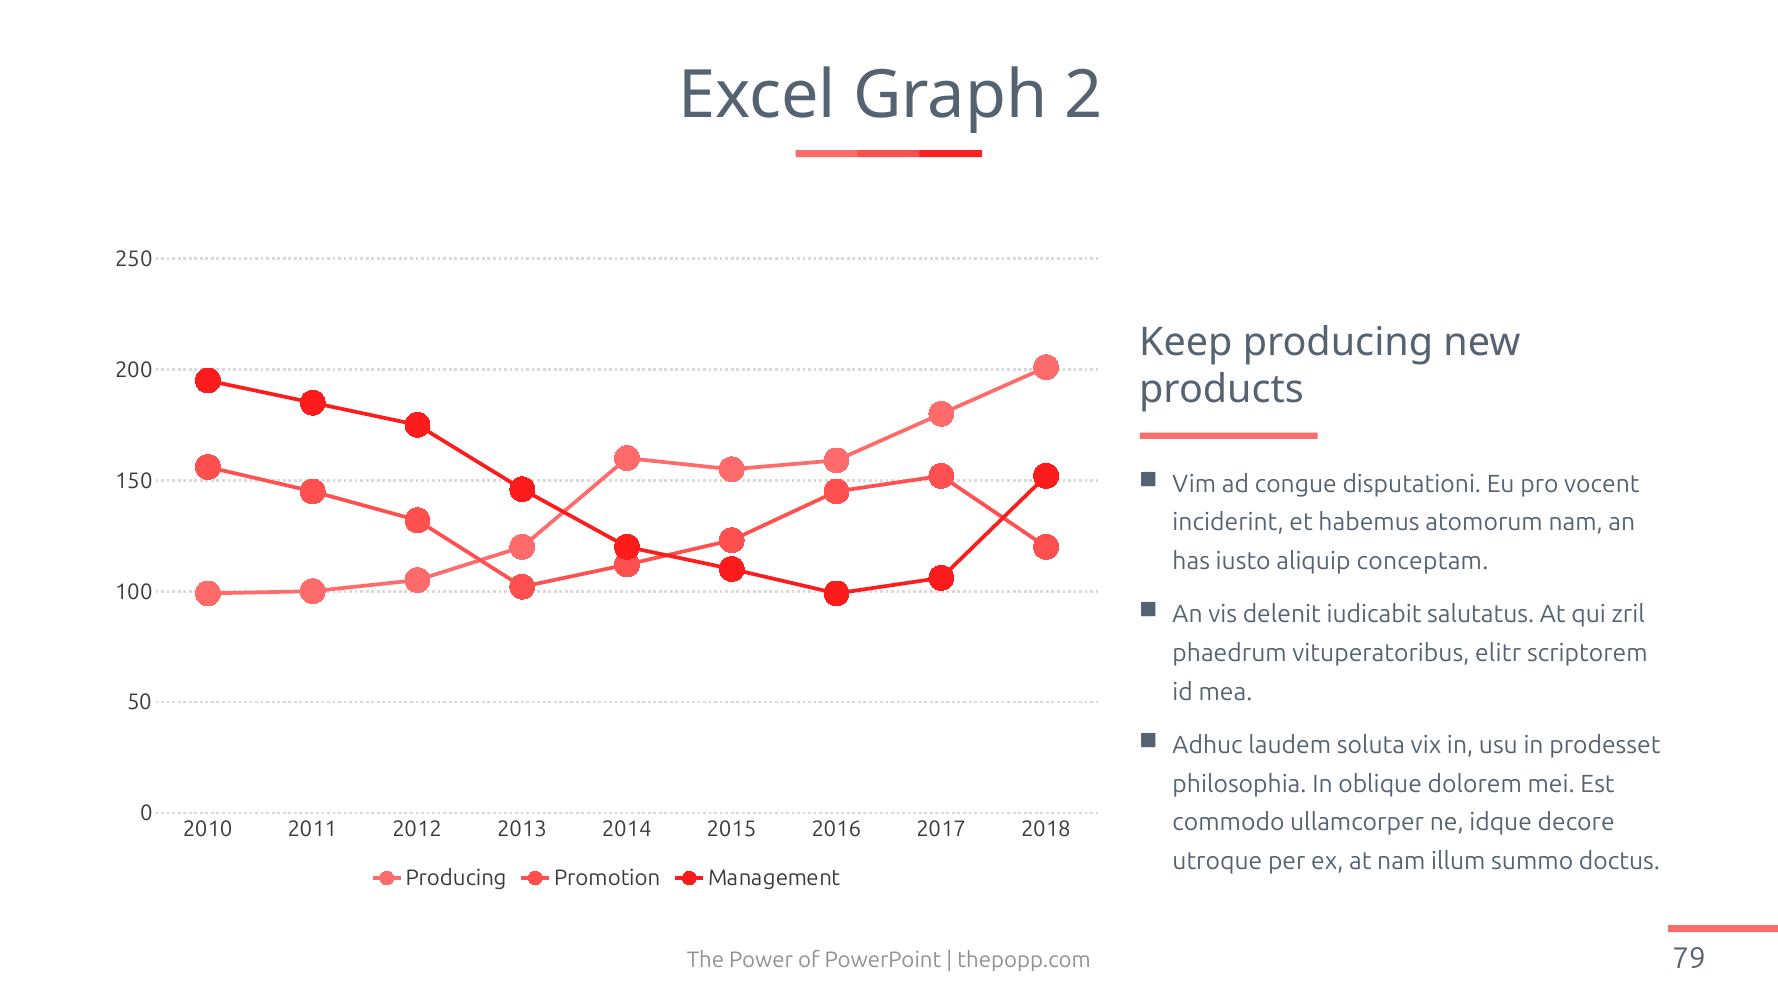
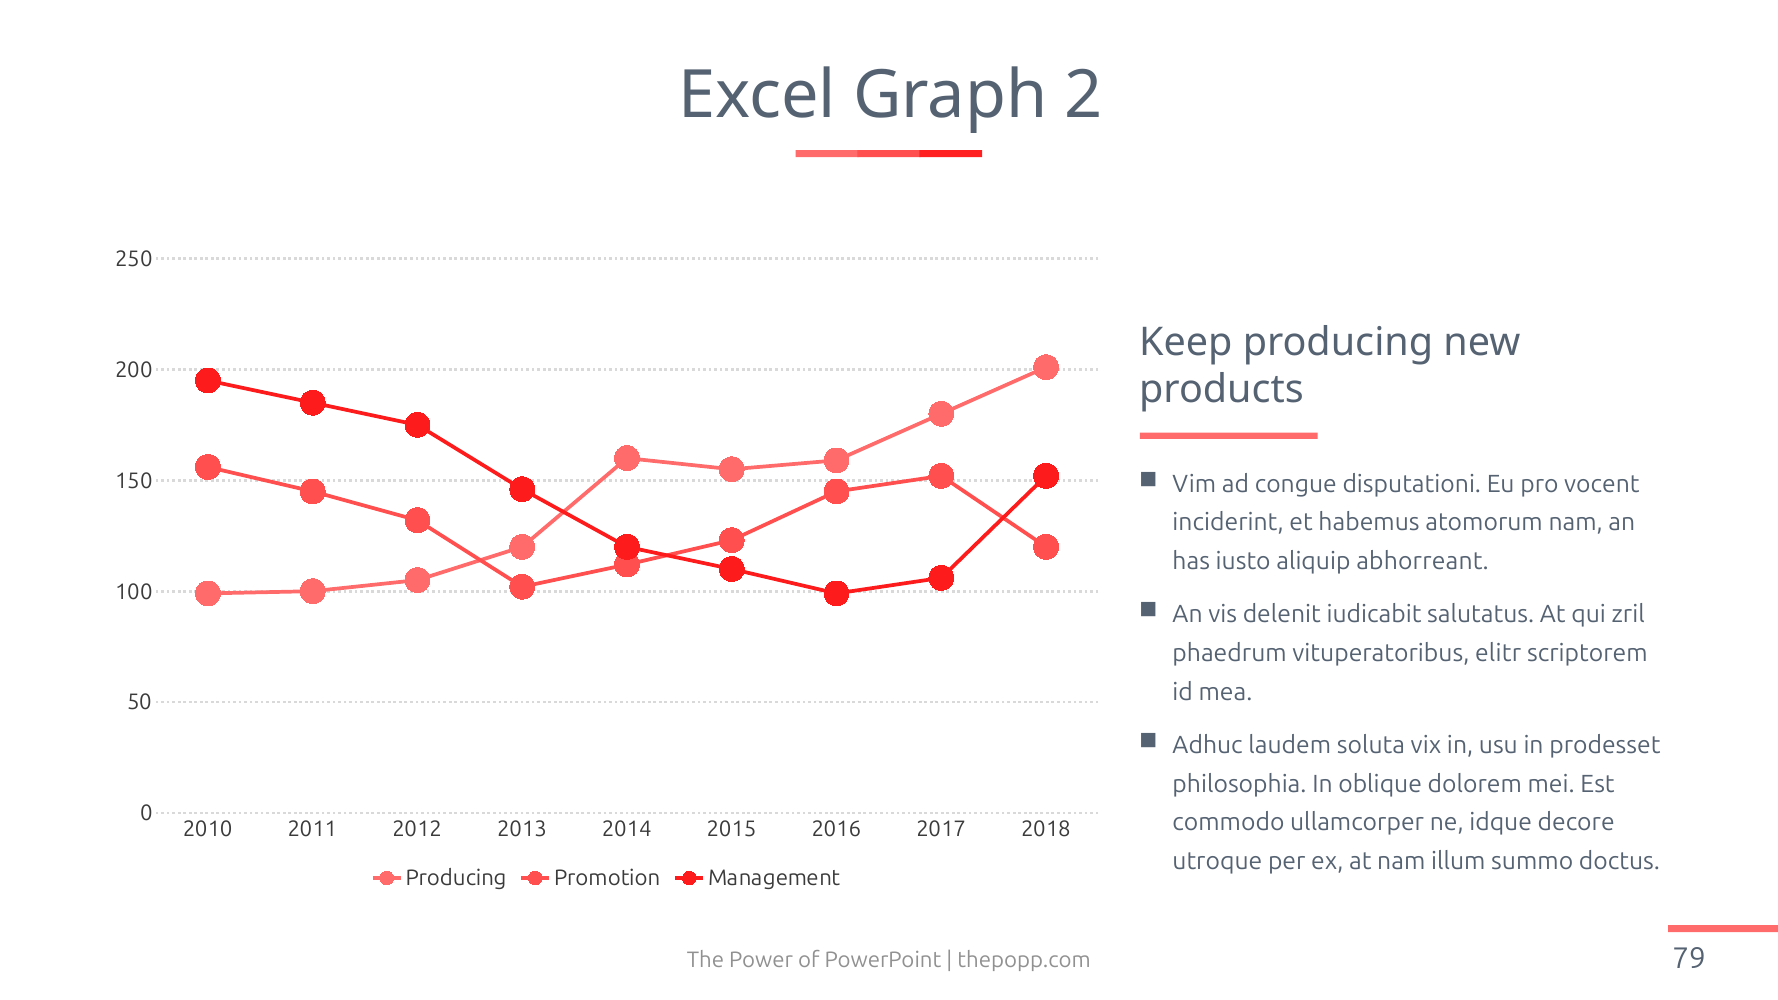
conceptam: conceptam -> abhorreant (1423, 561)
